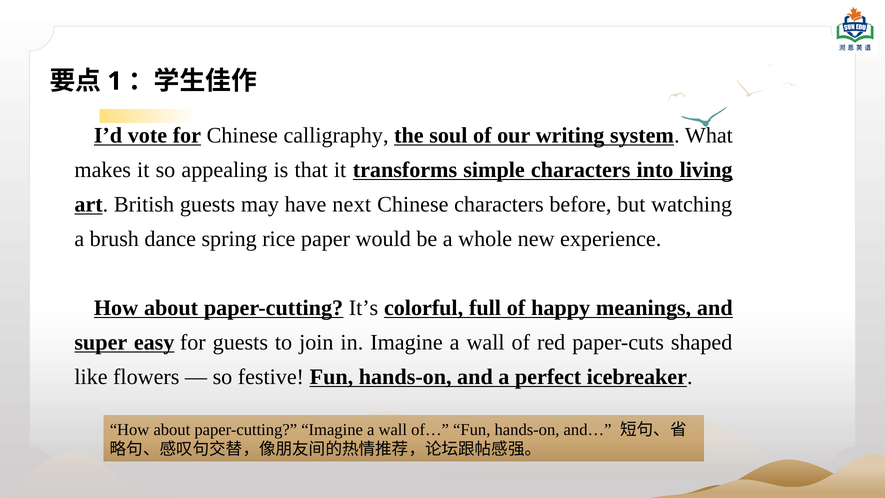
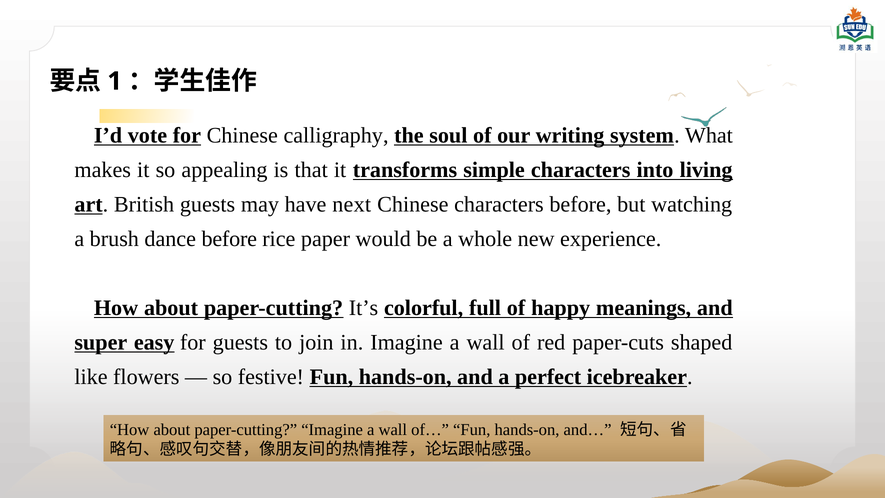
dance spring: spring -> before (229, 239)
